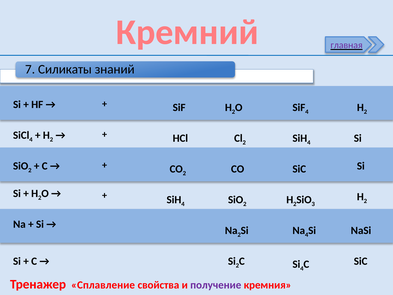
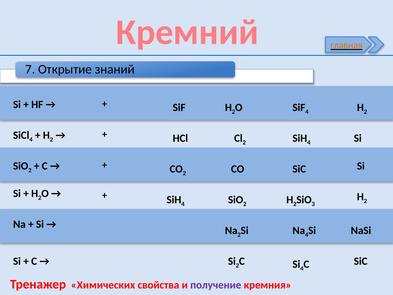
главная colour: purple -> orange (347, 45)
Силикаты: Силикаты -> Открытие (65, 69)
Сплавление: Сплавление -> Химических (103, 285)
